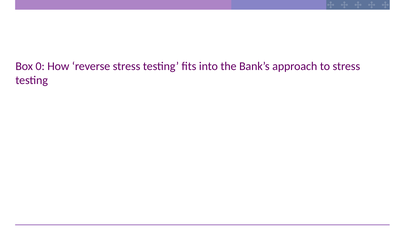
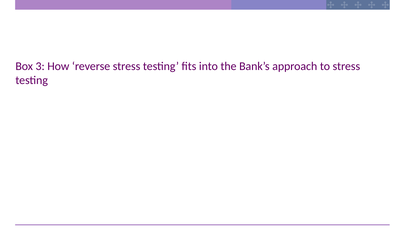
0: 0 -> 3 (40, 66)
